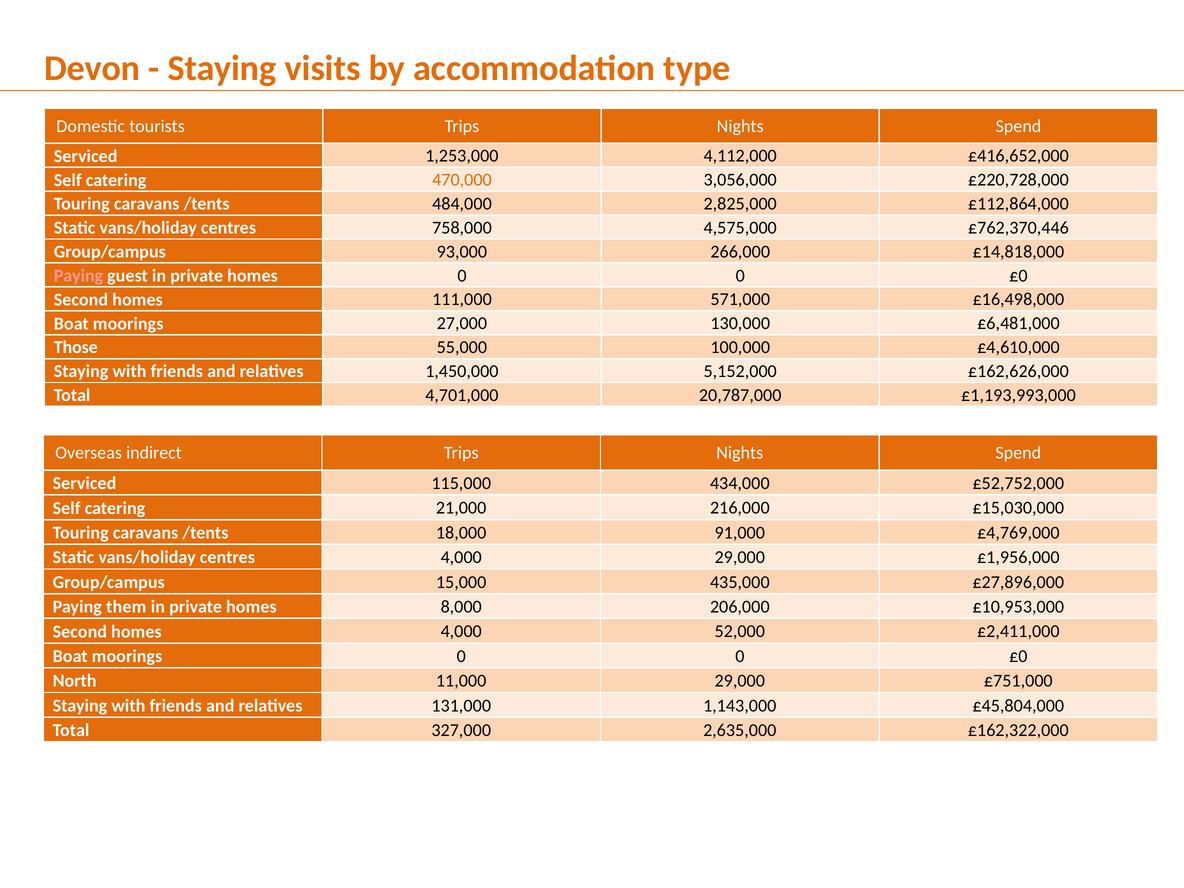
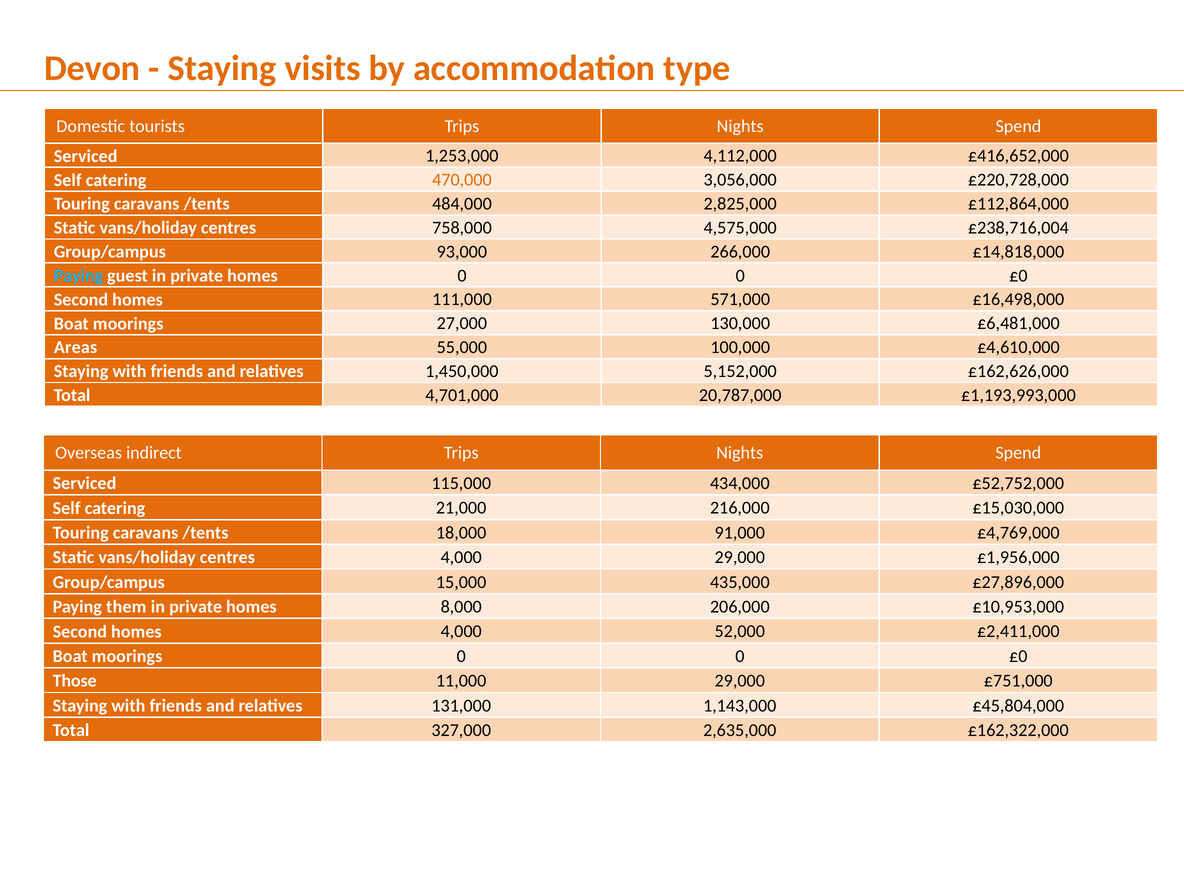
£762,370,446: £762,370,446 -> £238,716,004 (1018, 228)
Paying colour: pink -> light blue (78, 276)
Those: Those -> Areas (76, 347)
North: North -> Those (75, 681)
